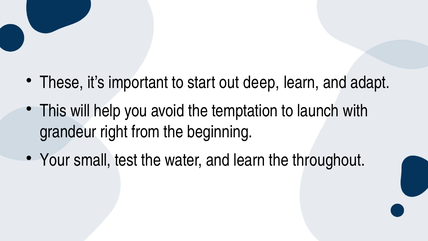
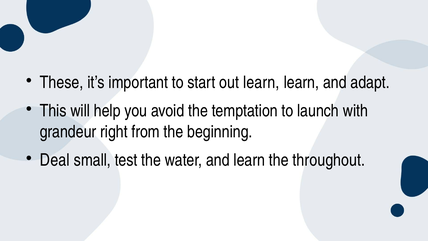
out deep: deep -> learn (261, 82)
Your: Your -> Deal (55, 160)
